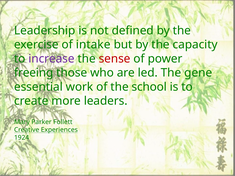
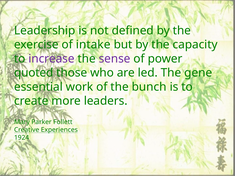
sense colour: red -> purple (115, 59)
freeing: freeing -> quoted (34, 73)
school: school -> bunch (149, 87)
